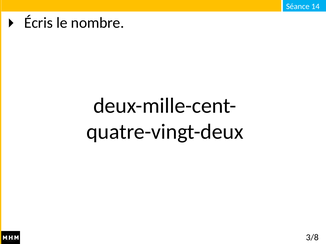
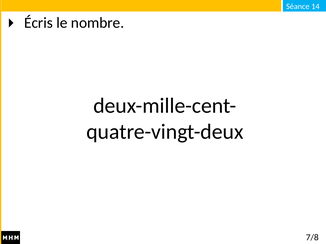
3/8: 3/8 -> 7/8 (312, 238)
